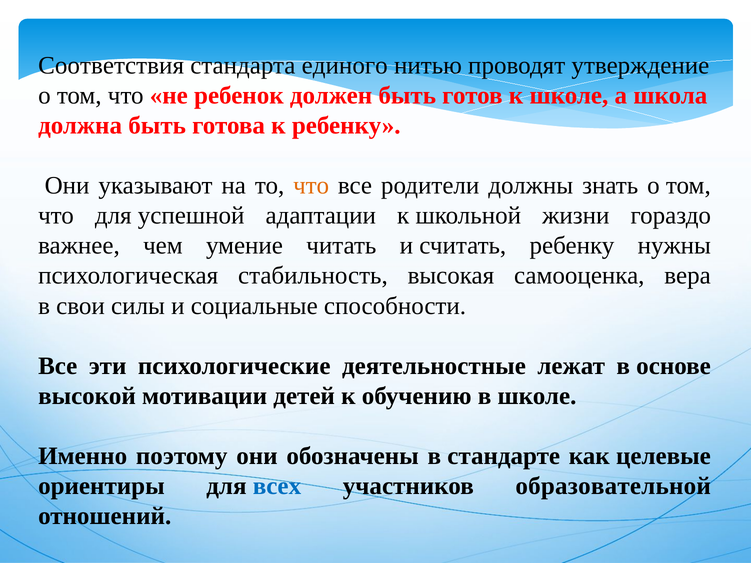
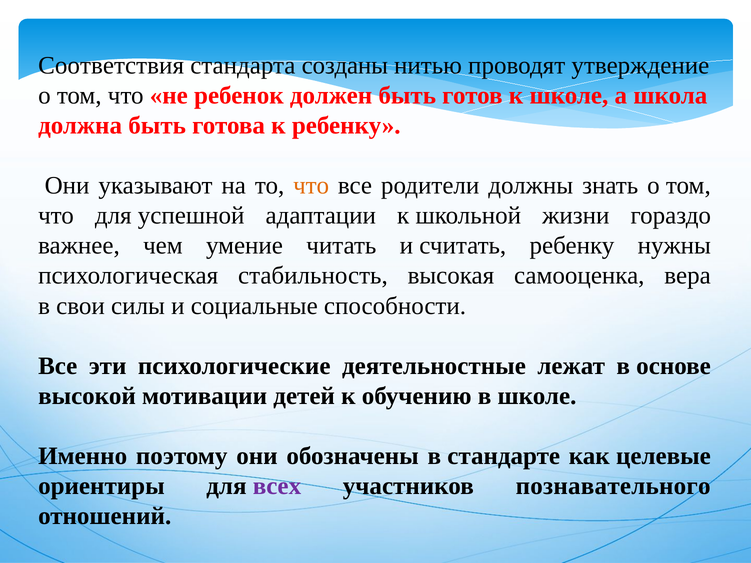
единого: единого -> созданы (345, 66)
всех colour: blue -> purple (277, 486)
образовательной: образовательной -> познавательного (613, 486)
